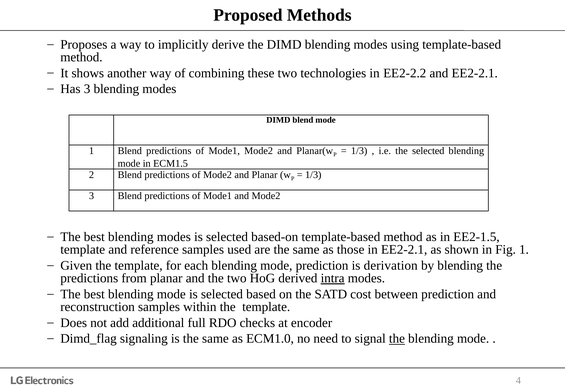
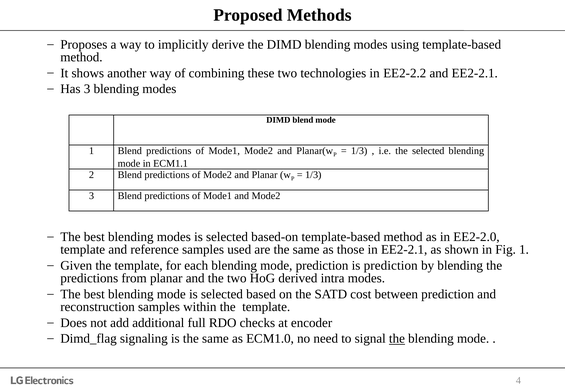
ECM1.5: ECM1.5 -> ECM1.1 (171, 164)
EE2-1.5: EE2-1.5 -> EE2-2.0 (476, 237)
is derivation: derivation -> prediction (391, 266)
intra underline: present -> none (333, 278)
